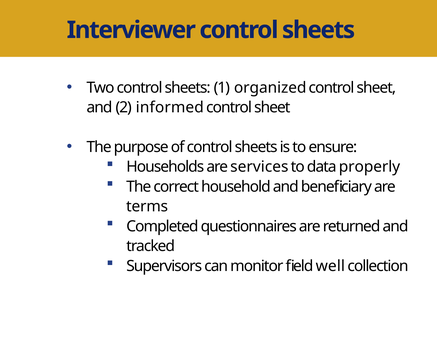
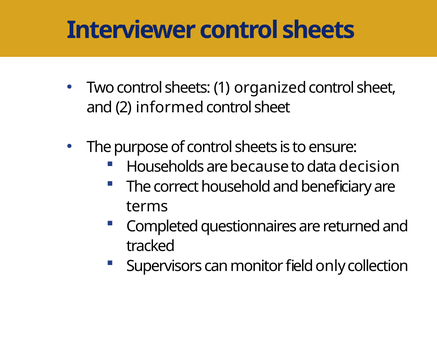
services: services -> because (259, 167)
properly: properly -> decision (369, 167)
well: well -> only (330, 267)
